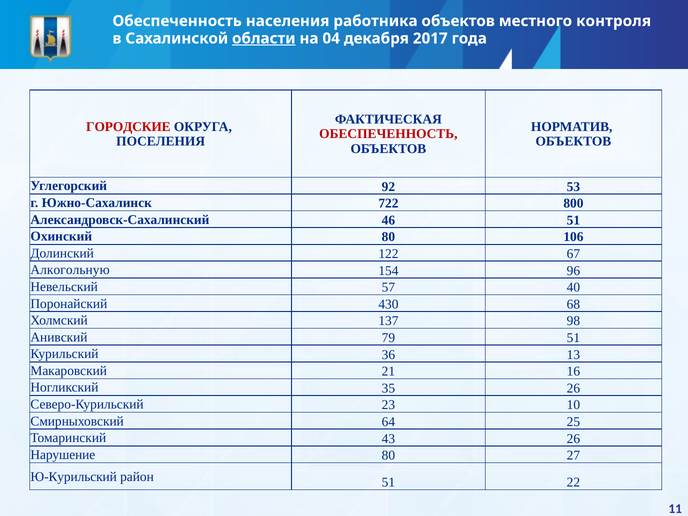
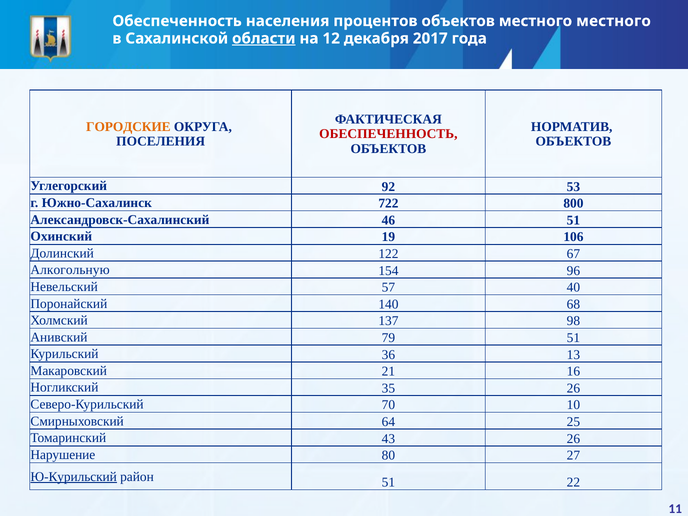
работника: работника -> процентов (375, 21)
местного контроля: контроля -> местного (613, 21)
04: 04 -> 12 (331, 38)
ГОРОДСКИЕ colour: red -> orange (128, 127)
Охинский 80: 80 -> 19 (388, 237)
430: 430 -> 140 (388, 304)
23: 23 -> 70 (388, 405)
Ю-Курильский underline: none -> present (74, 477)
